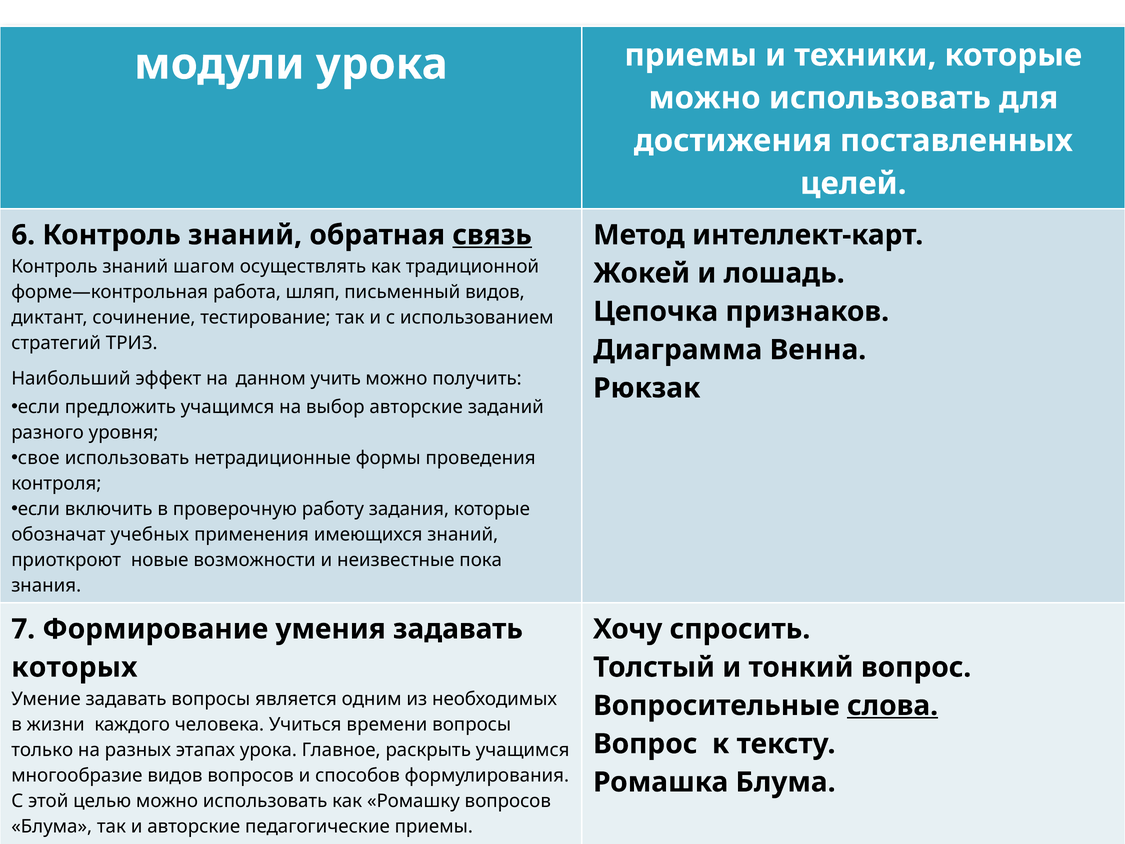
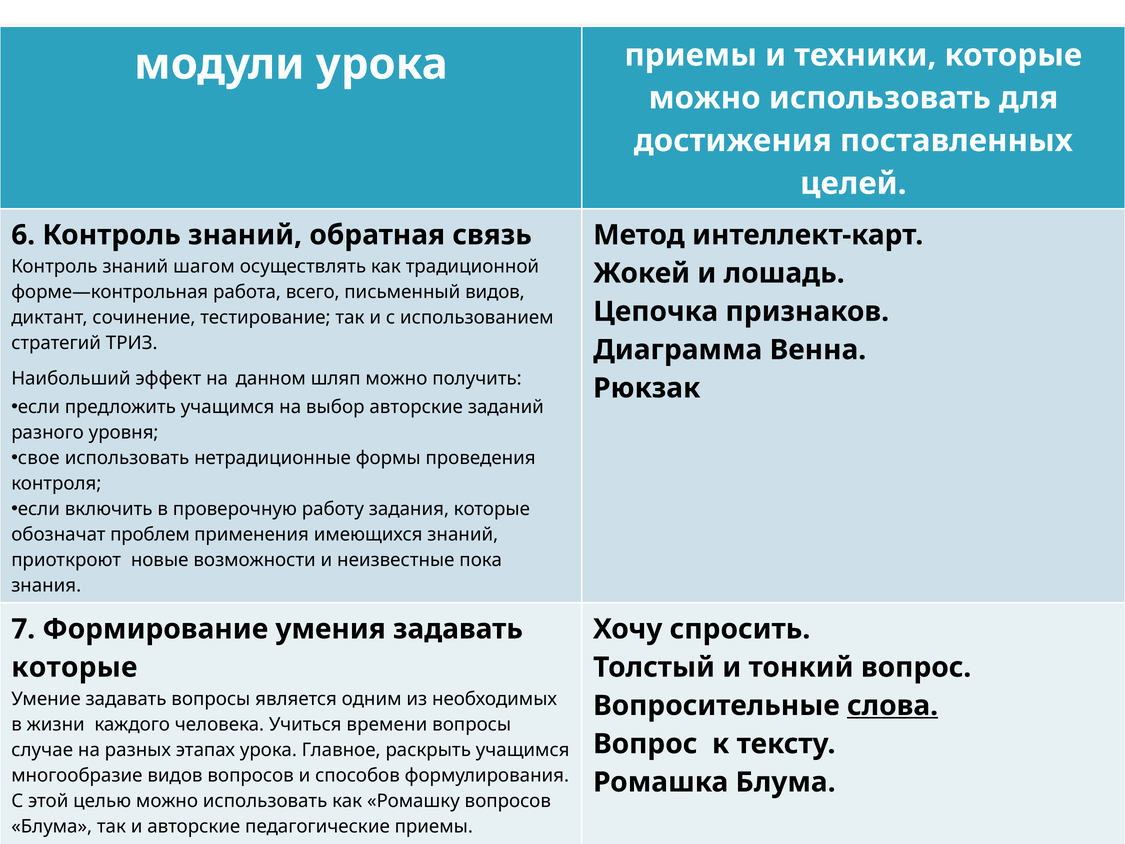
связь underline: present -> none (492, 235)
шляп: шляп -> всего (313, 292)
учить: учить -> шляп (336, 378)
учебных: учебных -> проблем (150, 534)
которых: которых -> которые (74, 667)
только: только -> случае (42, 750)
